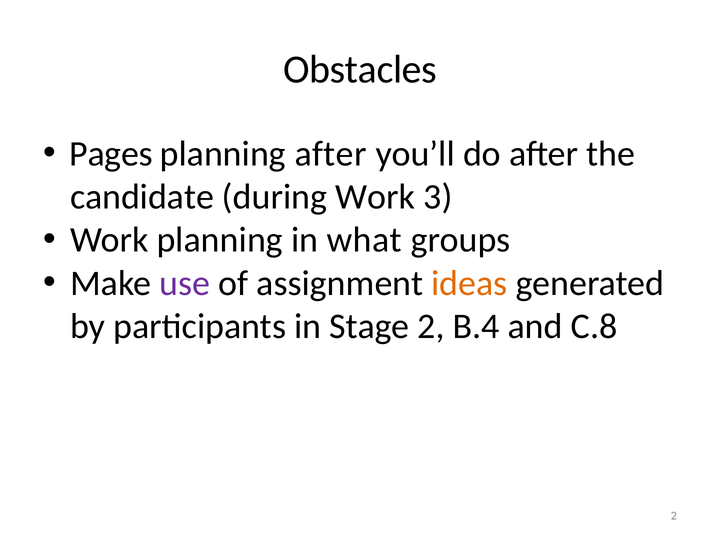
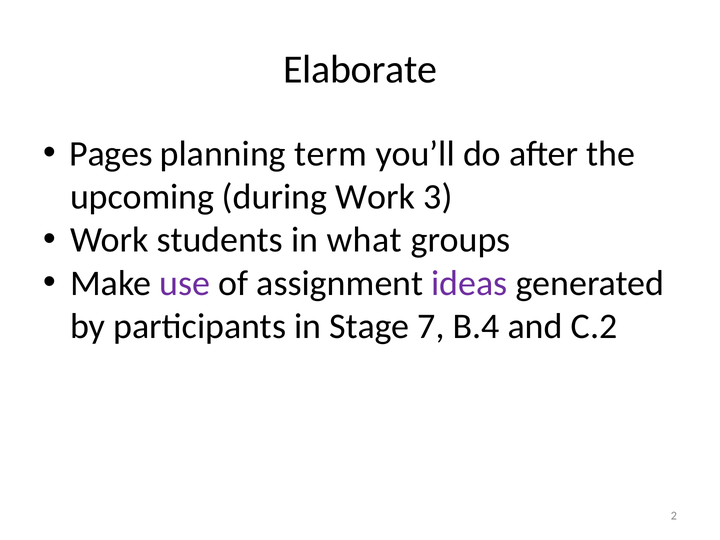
Obstacles: Obstacles -> Elaborate (360, 69)
planning after: after -> term (331, 154)
candidate: candidate -> upcoming (142, 197)
Work planning: planning -> students (220, 240)
ideas colour: orange -> purple (469, 283)
Stage 2: 2 -> 7 (431, 326)
C.8: C.8 -> C.2 (594, 326)
